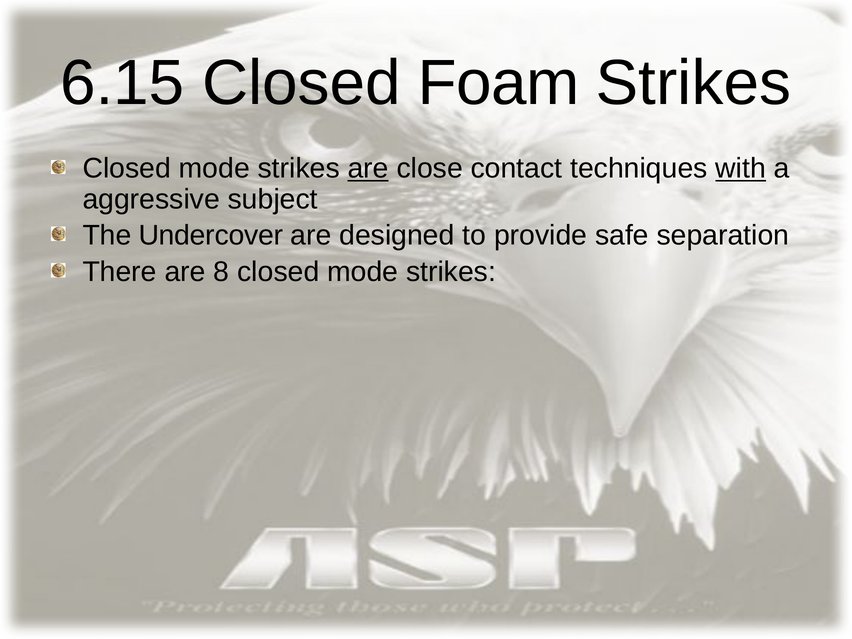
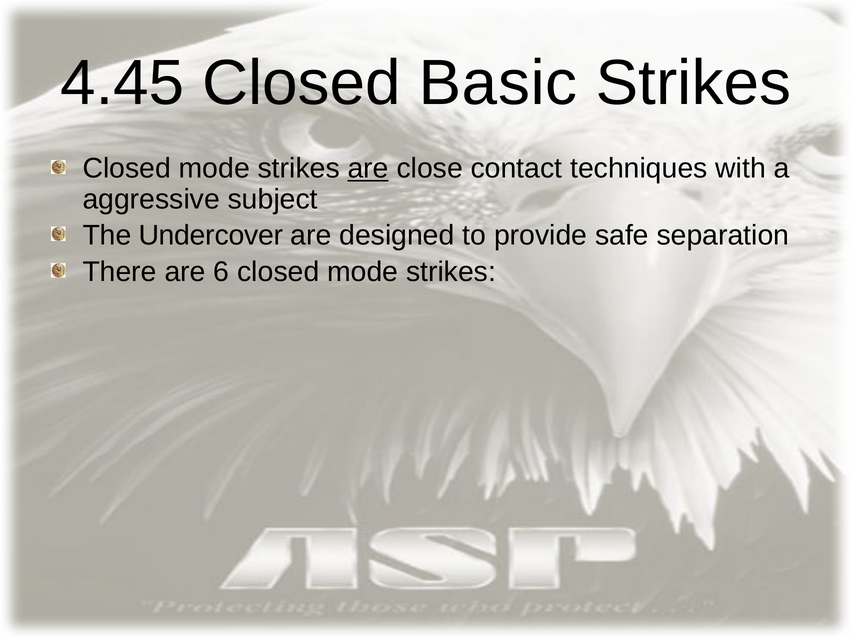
6.15: 6.15 -> 4.45 (122, 83)
Foam: Foam -> Basic (498, 83)
with underline: present -> none (741, 169)
8: 8 -> 6 (221, 272)
